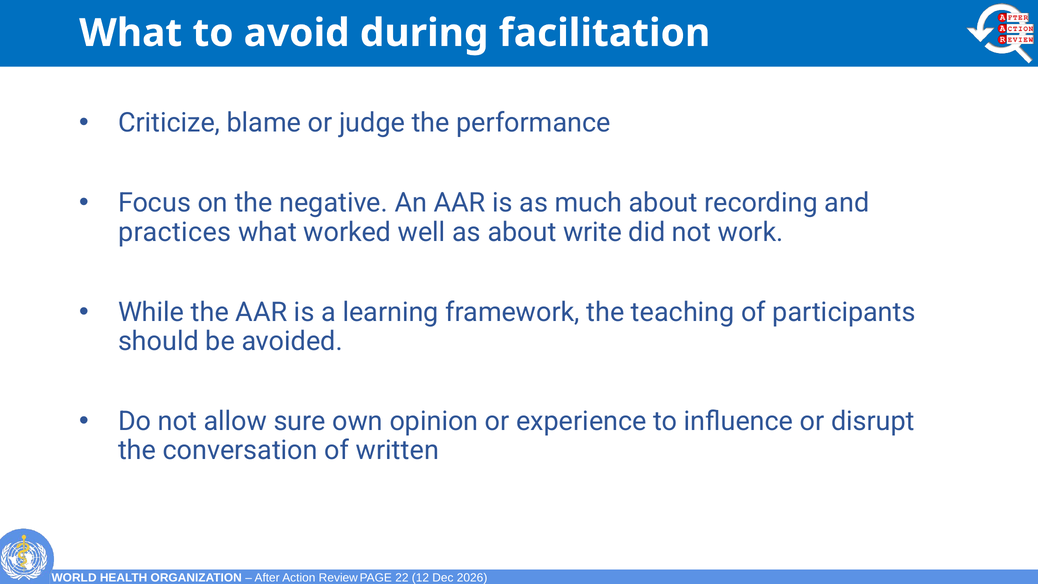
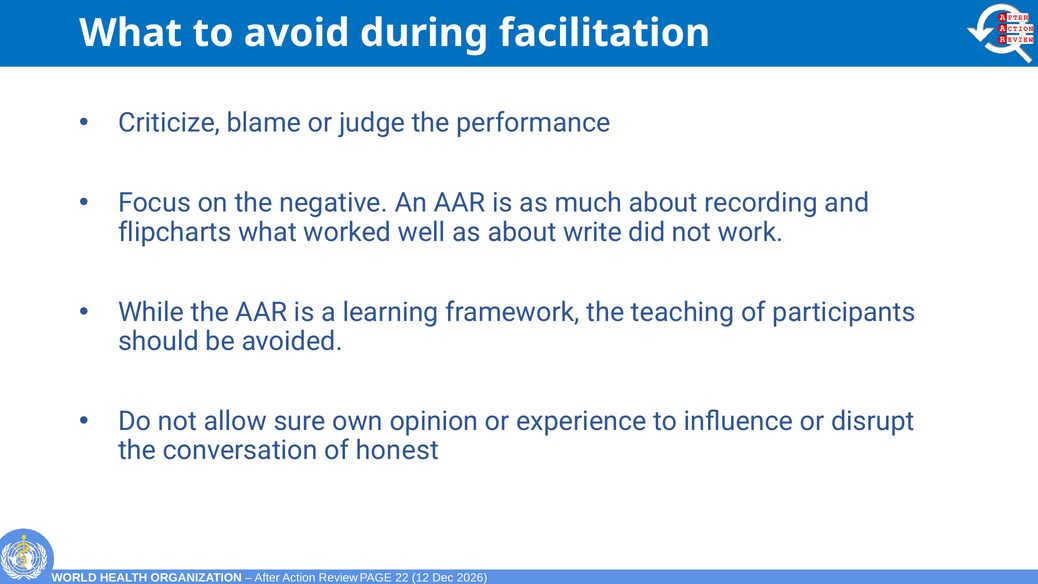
practices: practices -> flipcharts (175, 232)
written: written -> honest (397, 450)
